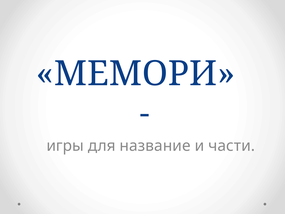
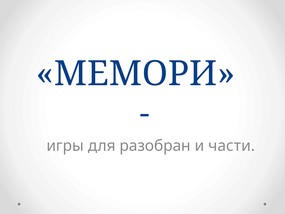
название: название -> разобран (155, 146)
